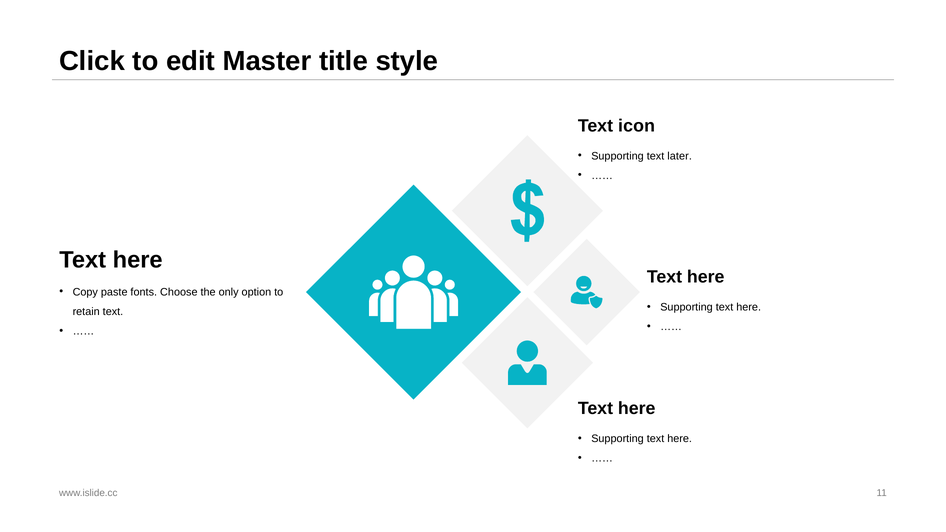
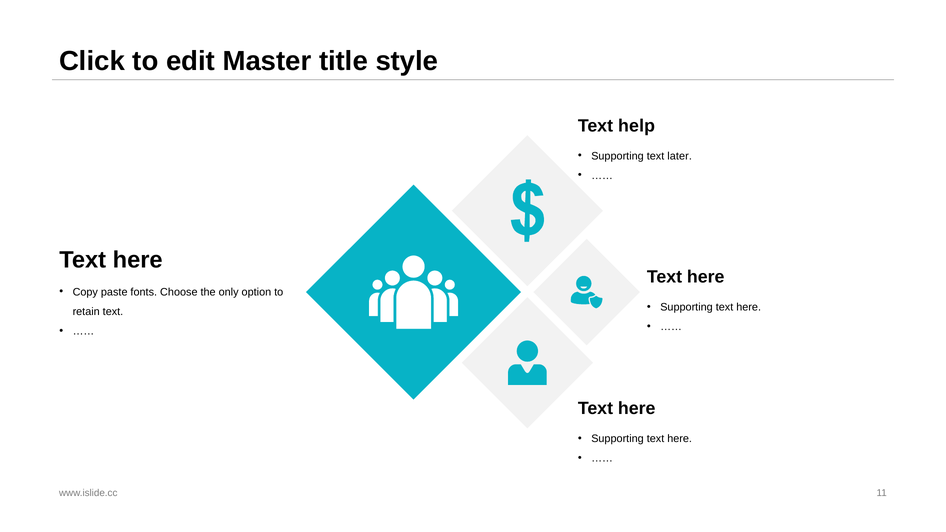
icon: icon -> help (637, 126)
